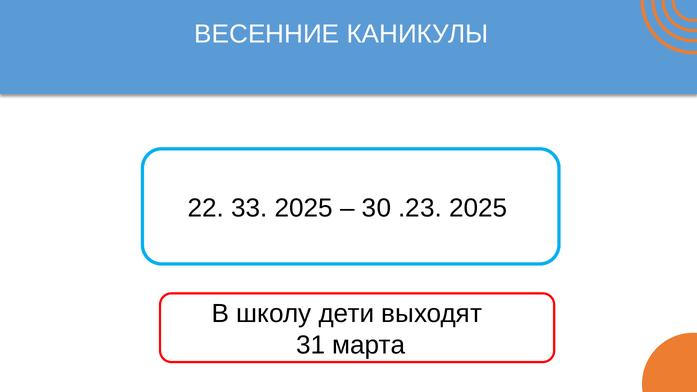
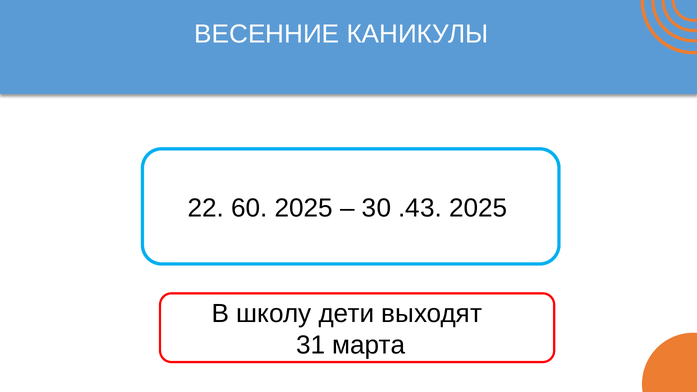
33: 33 -> 60 (250, 208)
.23: .23 -> .43 (420, 208)
